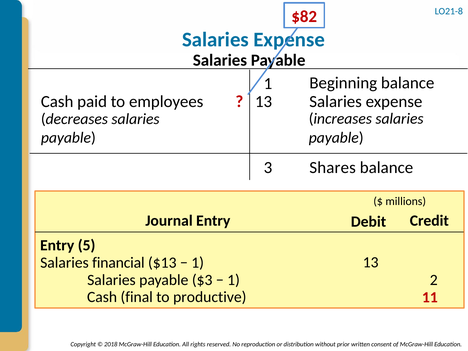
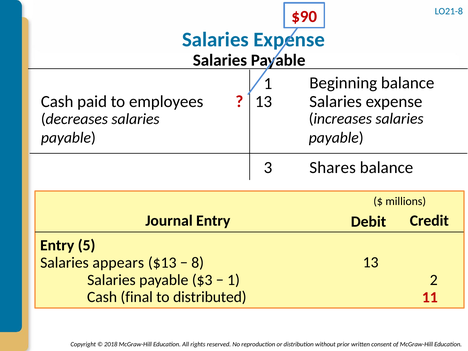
$82: $82 -> $90 (304, 17)
financial: financial -> appears (118, 263)
1: 1 -> 8 (198, 263)
productive: productive -> distributed (210, 297)
